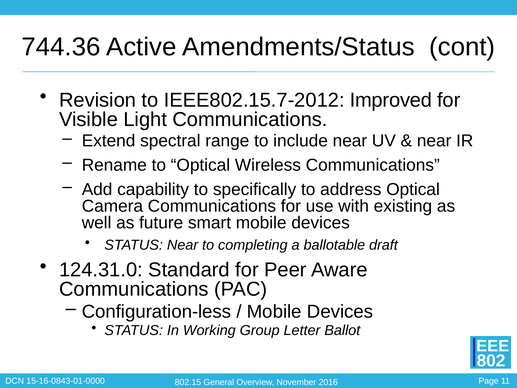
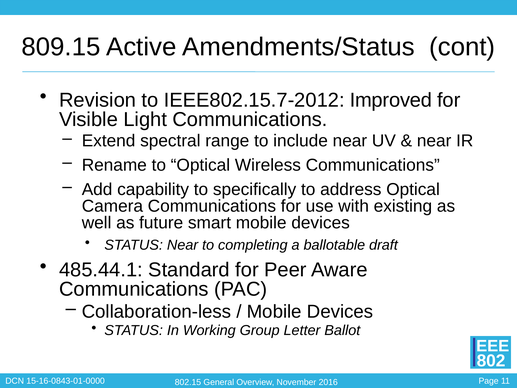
744.36: 744.36 -> 809.15 (61, 47)
124.31.0: 124.31.0 -> 485.44.1 (101, 270)
Configuration-less: Configuration-less -> Collaboration-less (156, 311)
